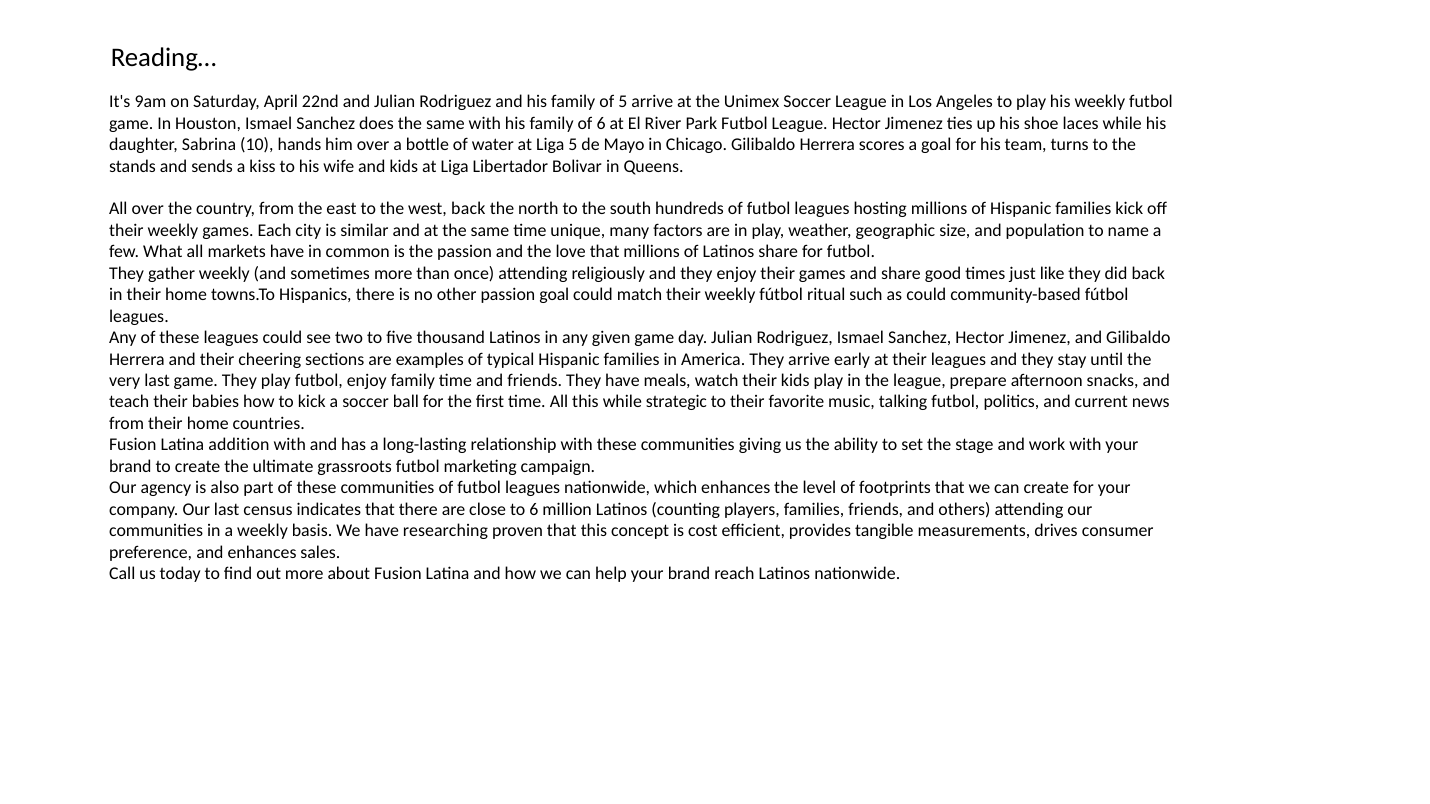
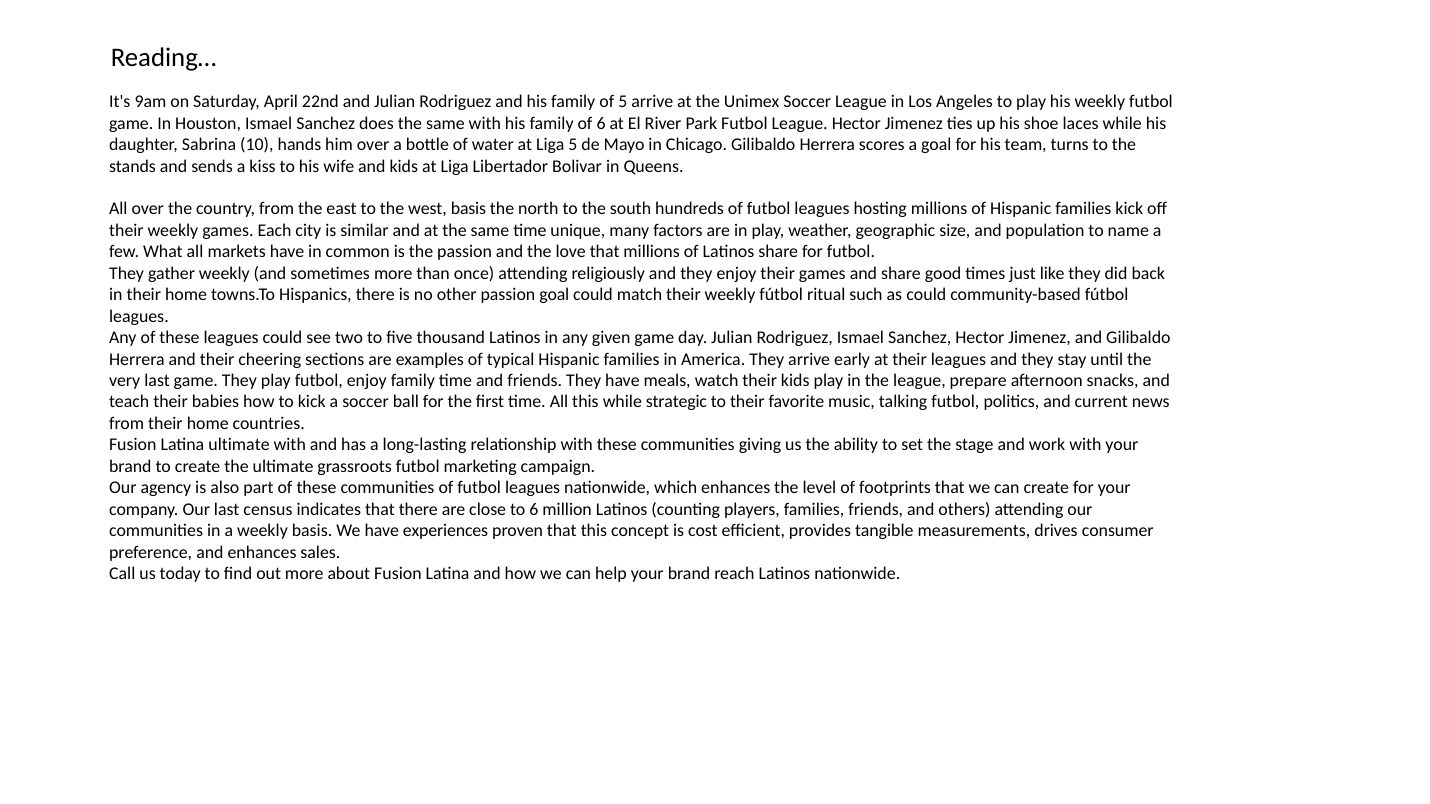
west back: back -> basis (468, 209)
Latina addition: addition -> ultimate (239, 445)
researching: researching -> experiences (446, 531)
